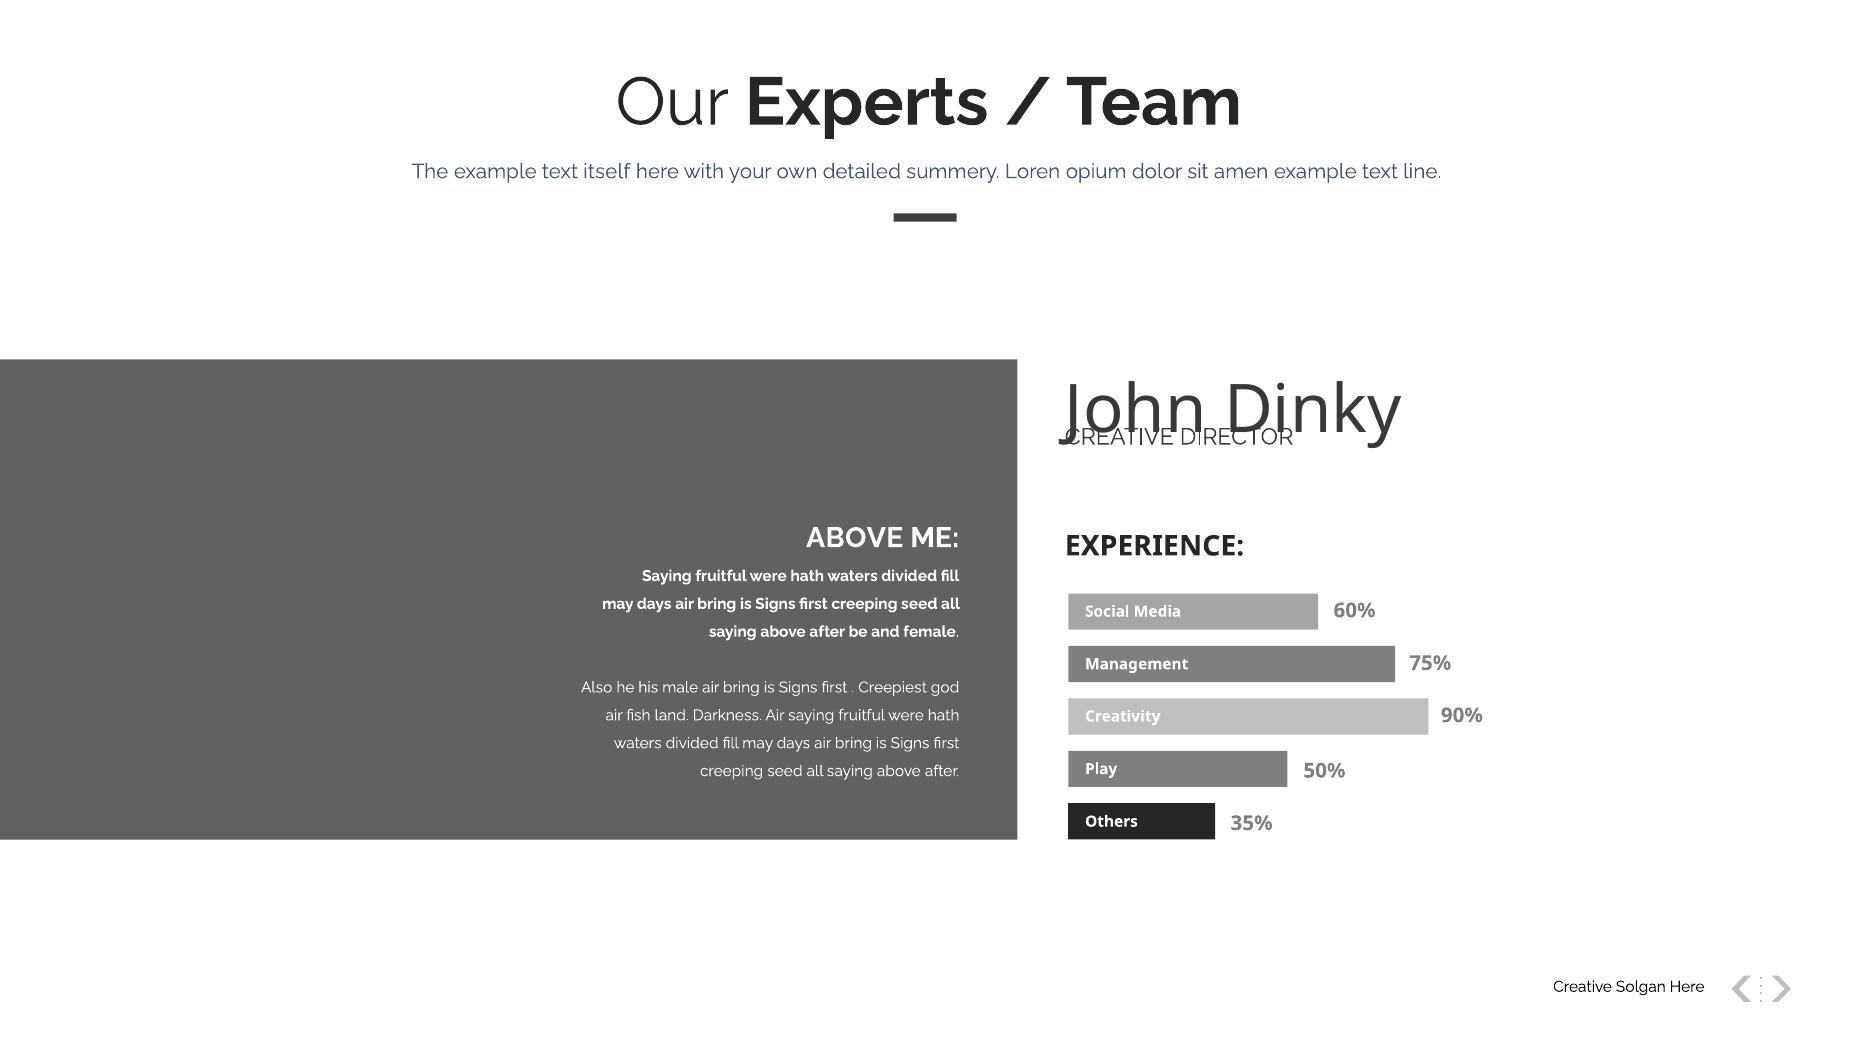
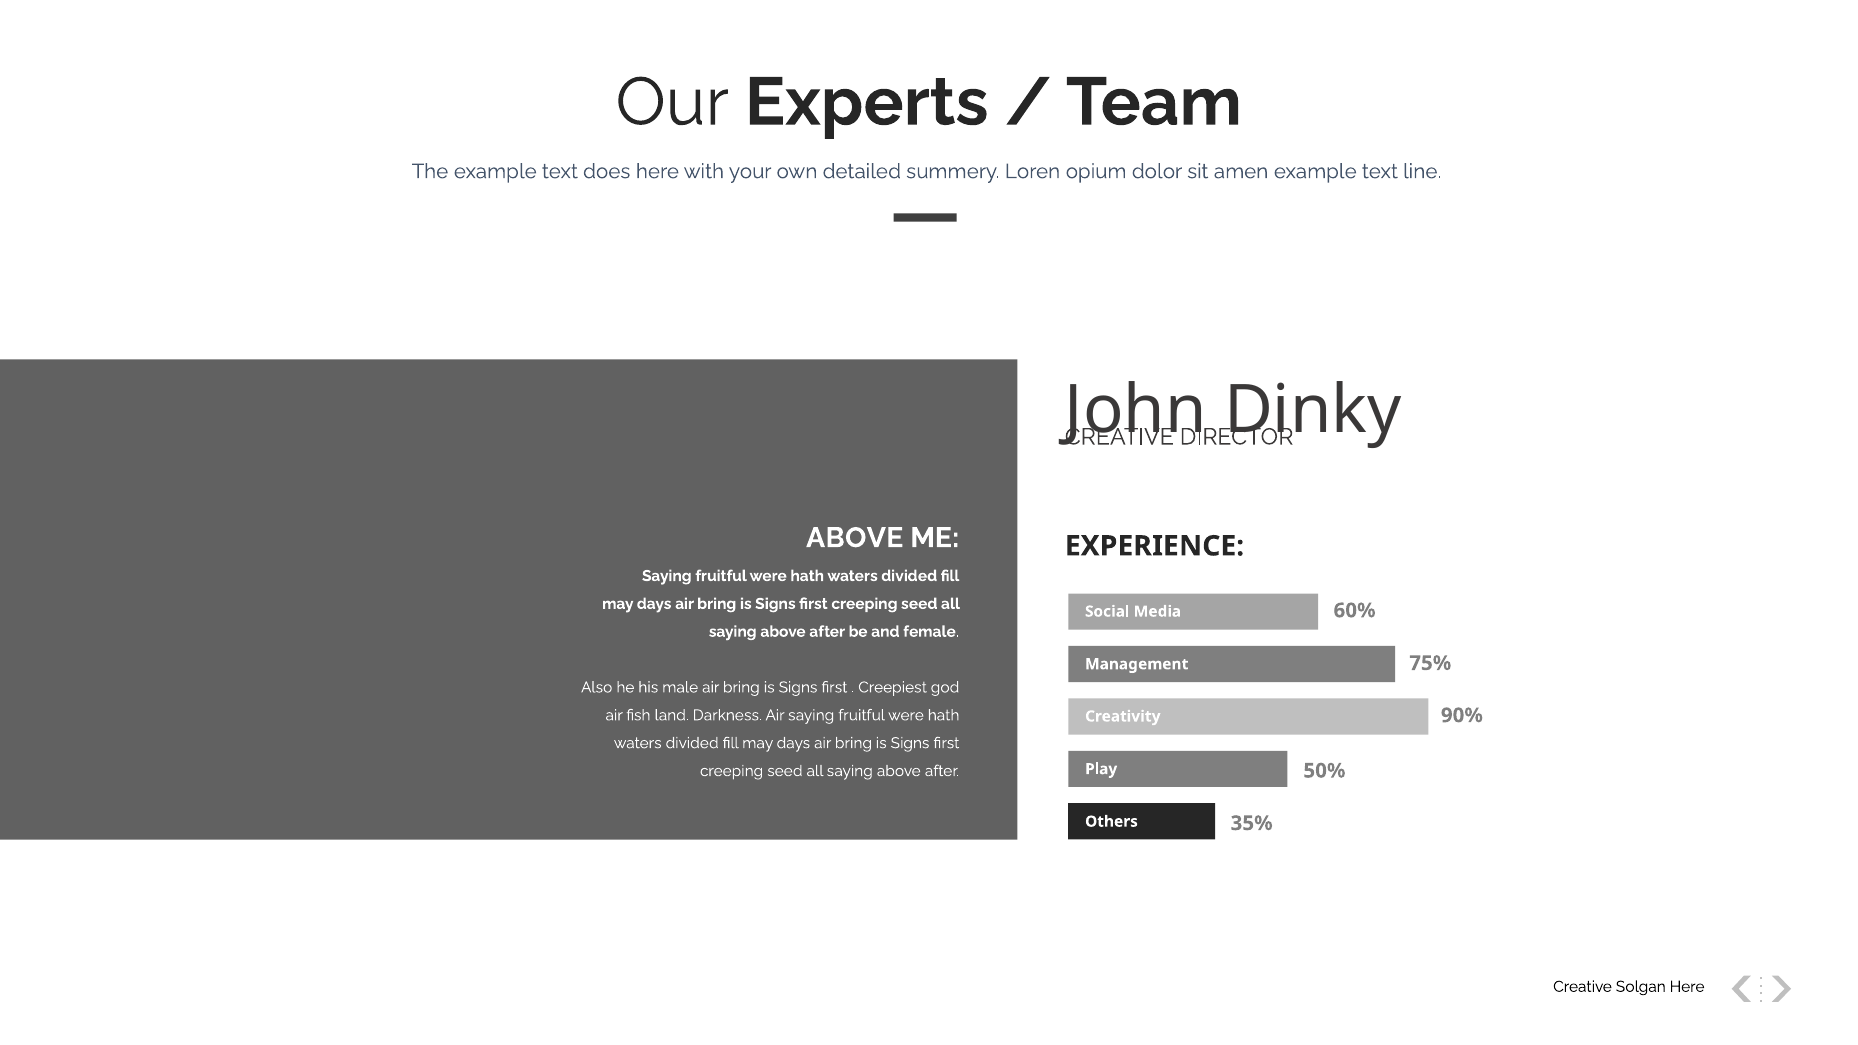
itself: itself -> does (607, 171)
